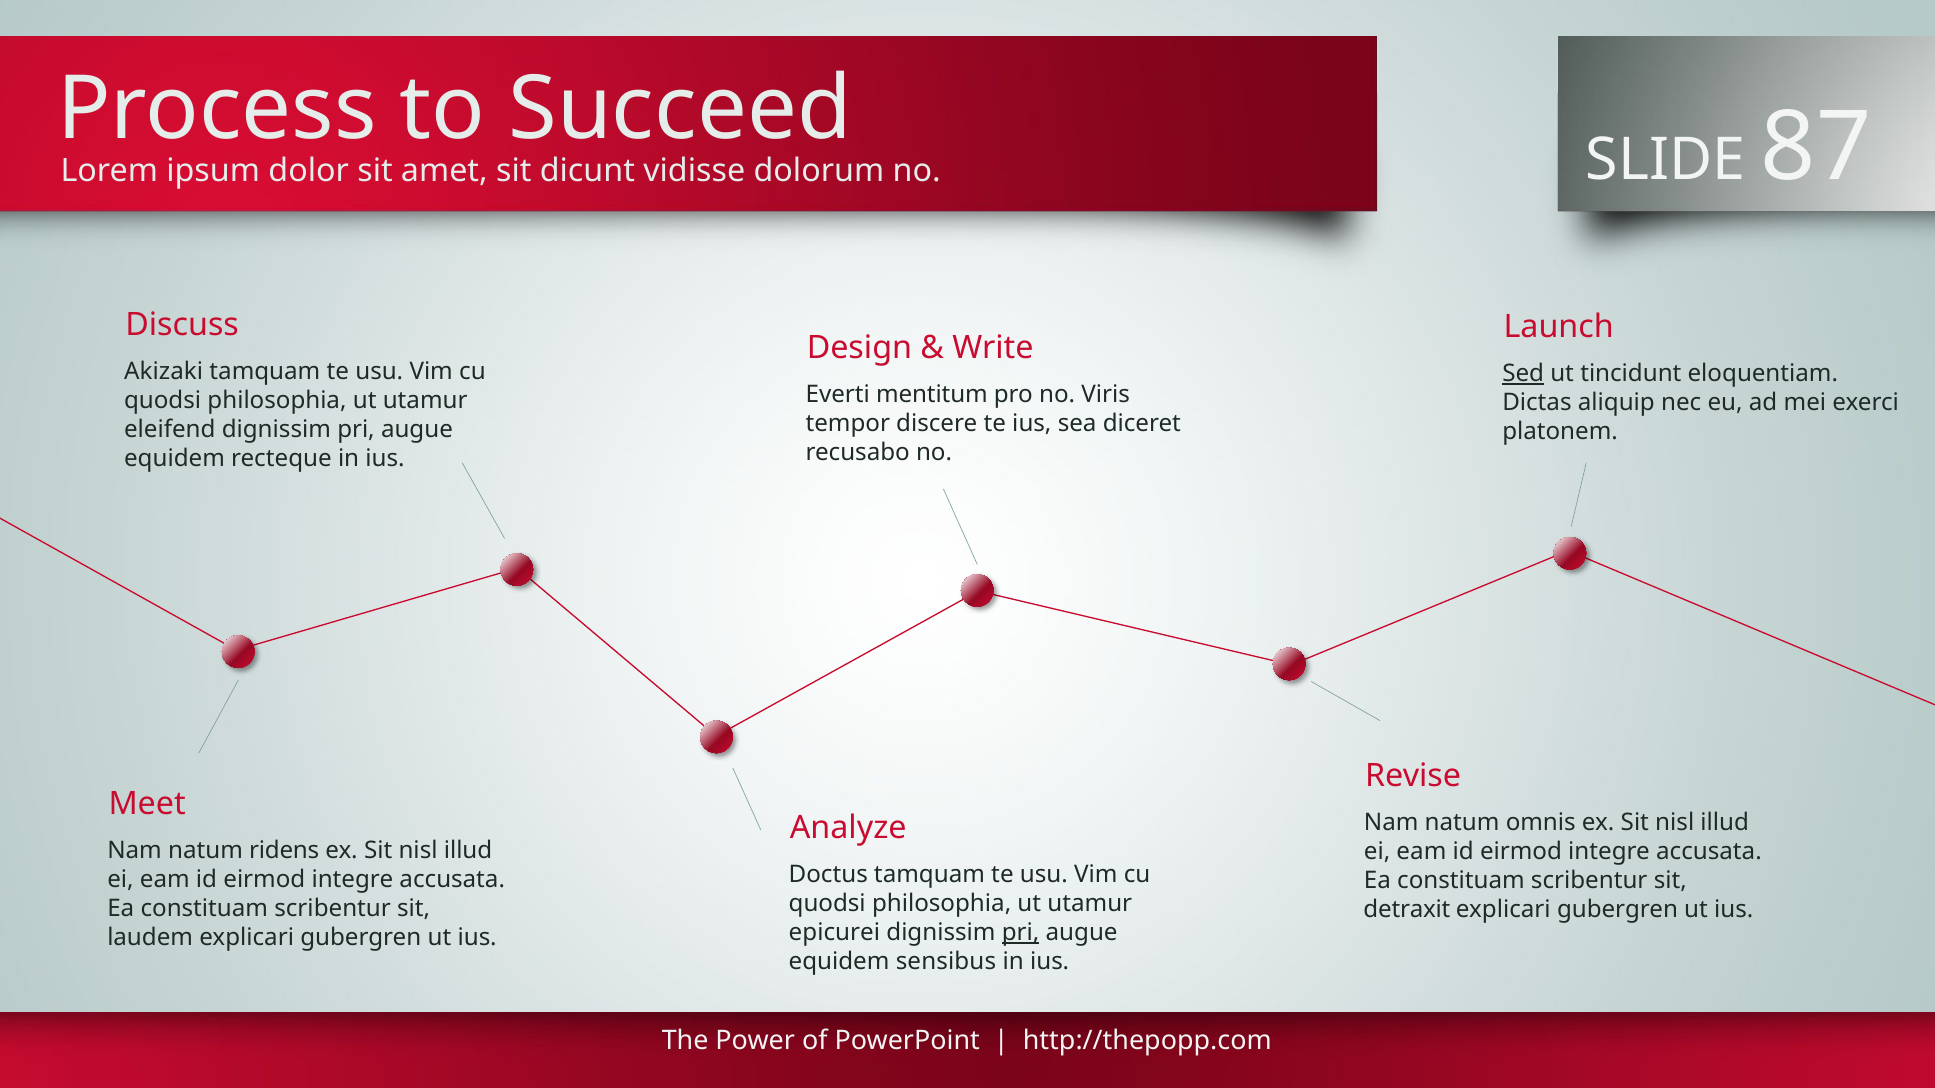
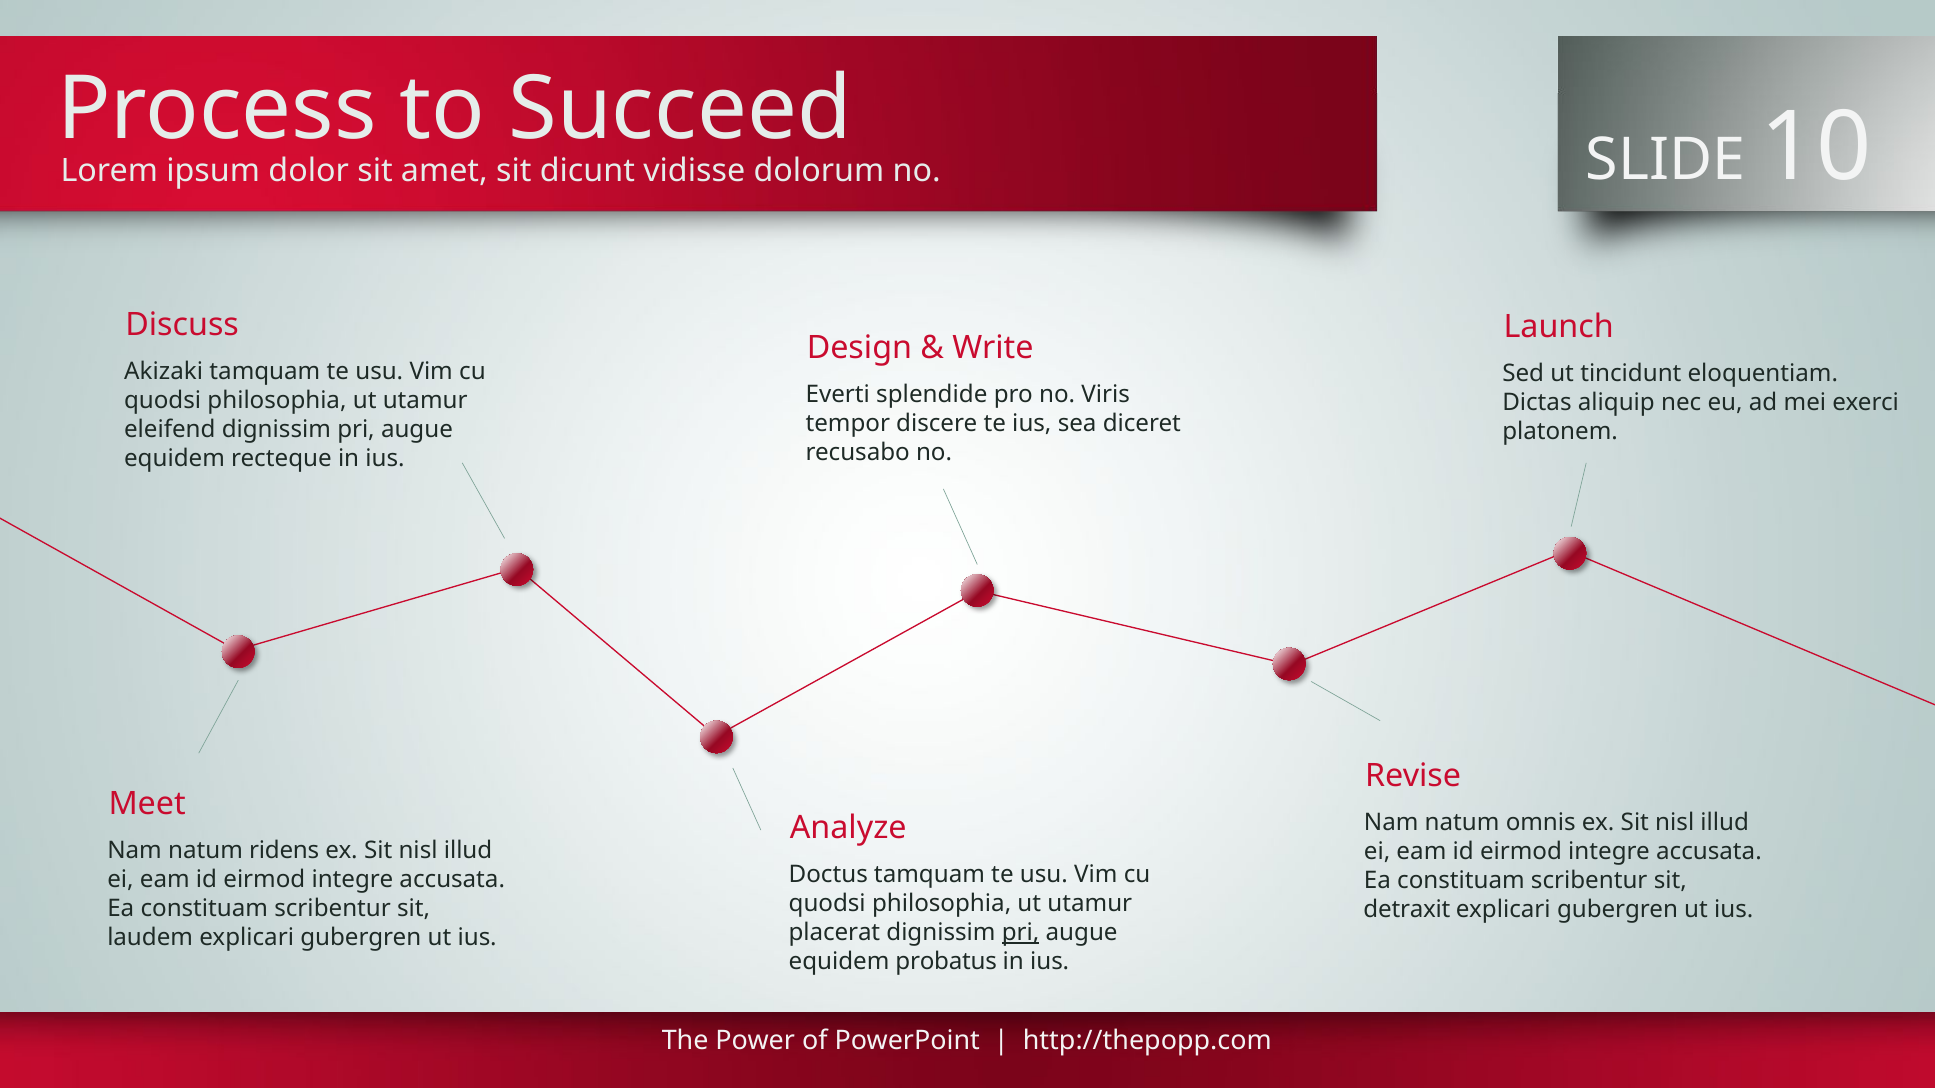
87: 87 -> 10 (1816, 148)
Sed underline: present -> none (1523, 374)
mentitum: mentitum -> splendide (932, 395)
epicurei: epicurei -> placerat (834, 933)
sensibus: sensibus -> probatus (946, 962)
